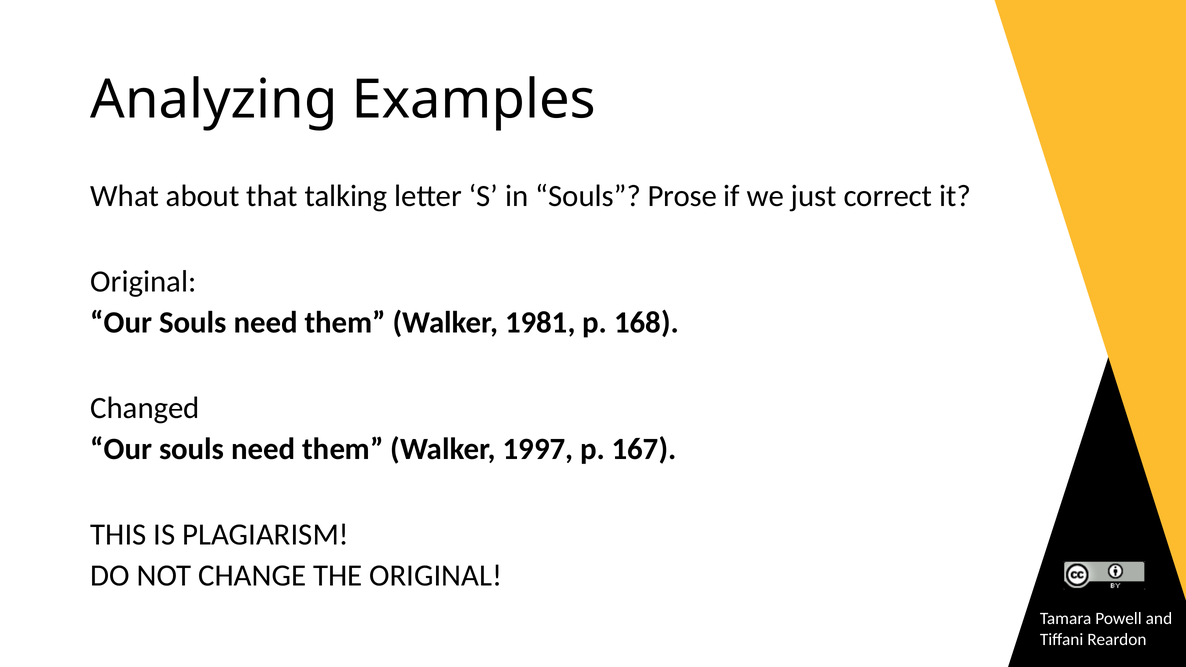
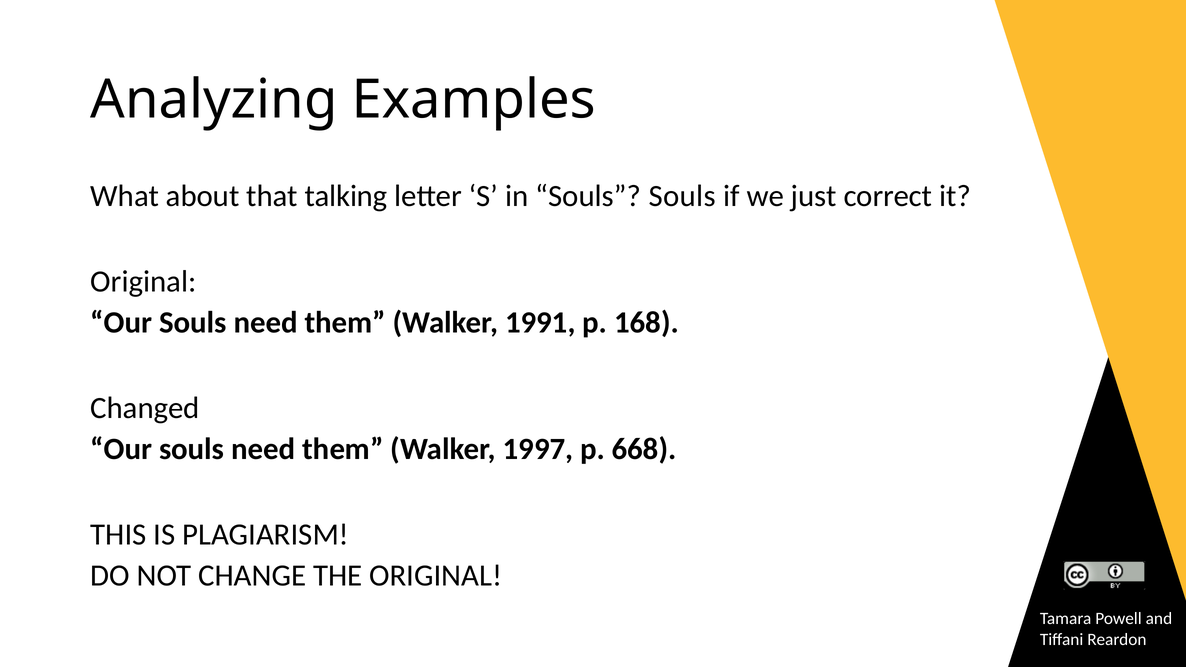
Souls Prose: Prose -> Souls (682, 196)
1981: 1981 -> 1991 (540, 323)
167: 167 -> 668 (644, 449)
